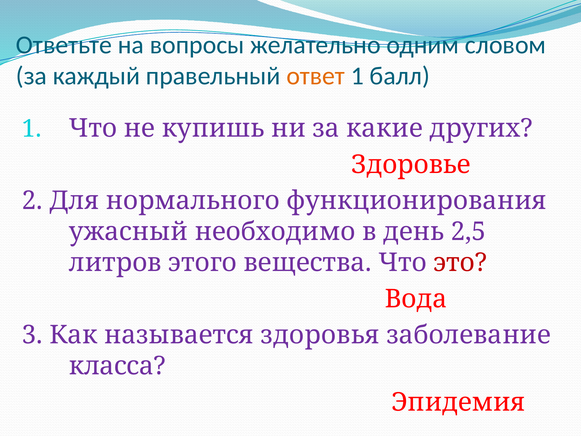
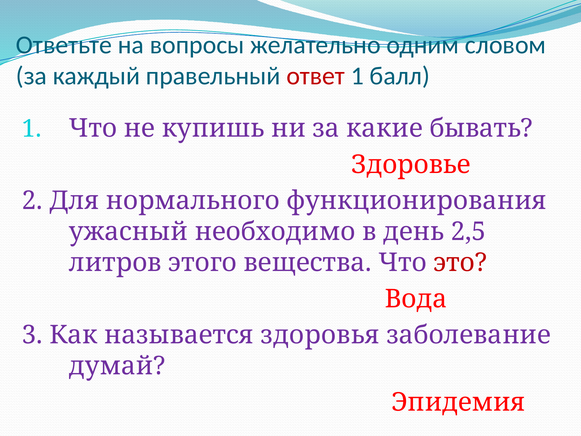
ответ colour: orange -> red (316, 76)
других: других -> бывать (481, 128)
класса: класса -> думай (117, 366)
